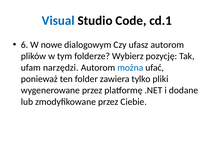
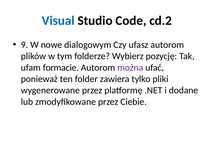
cd.1: cd.1 -> cd.2 (161, 21)
6: 6 -> 9 (24, 45)
narzędzi: narzędzi -> formacie (61, 68)
można colour: blue -> purple (130, 68)
